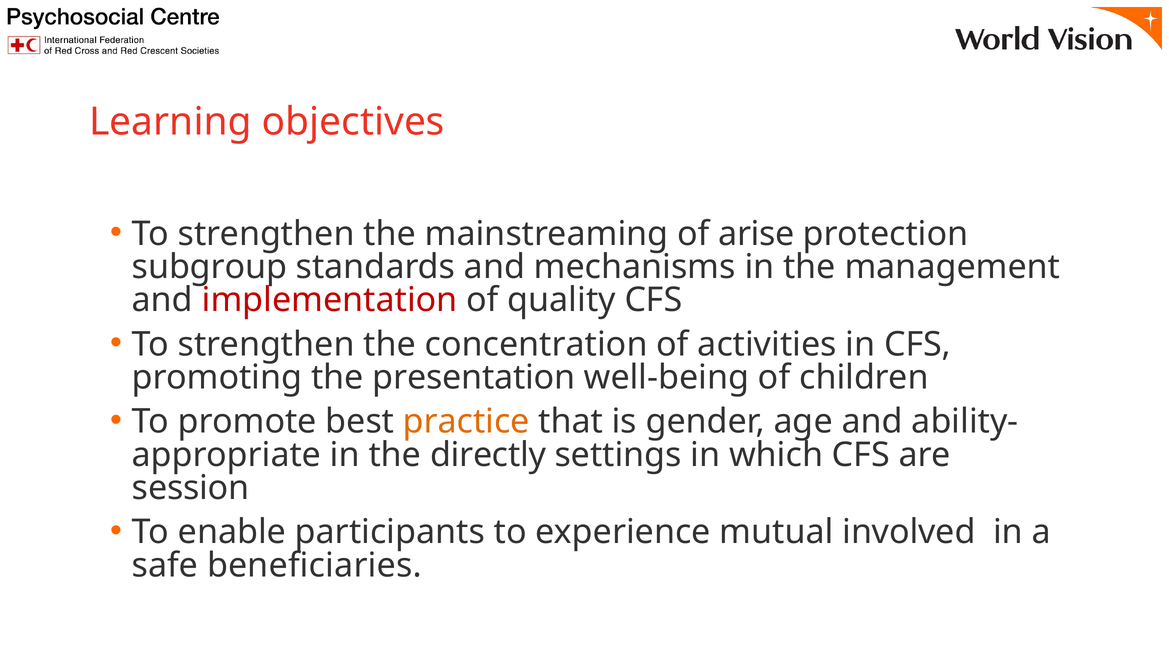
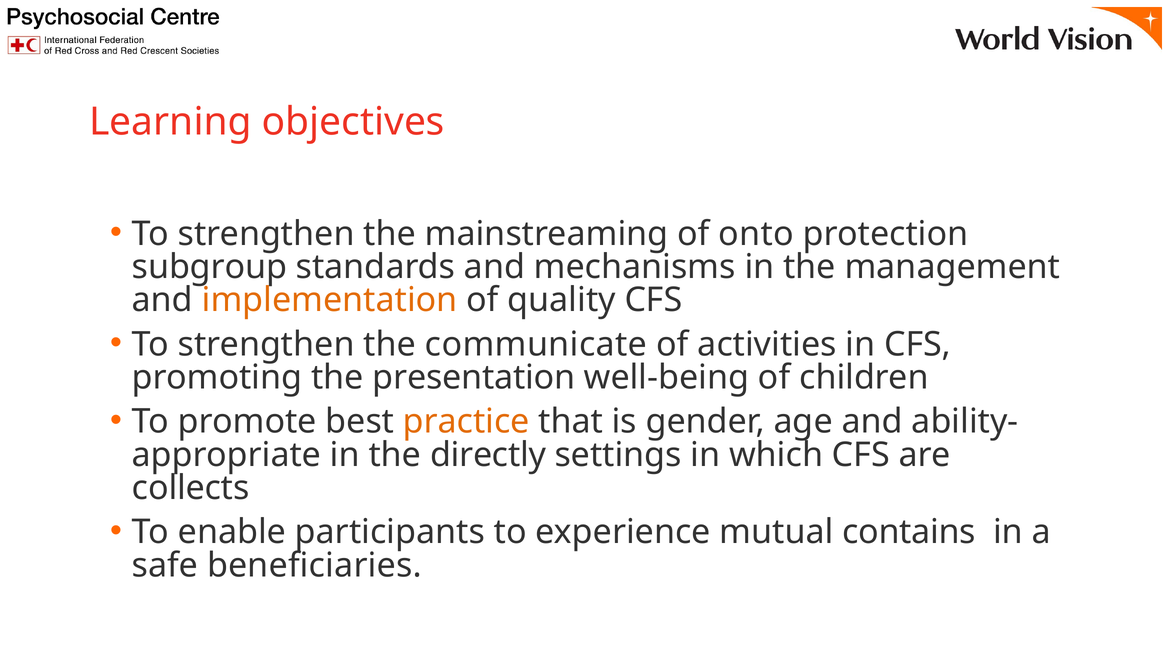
arise: arise -> onto (756, 234)
implementation colour: red -> orange (330, 300)
concentration: concentration -> communicate (536, 344)
session: session -> collects (191, 488)
involved: involved -> contains (909, 532)
